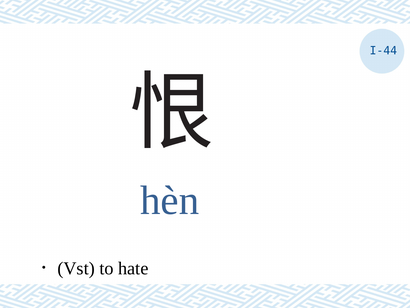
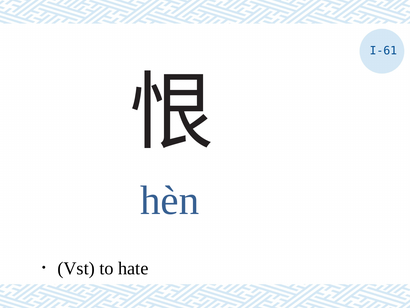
I-44: I-44 -> I-61 (383, 51)
